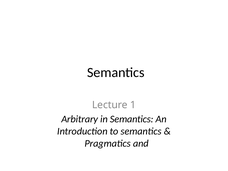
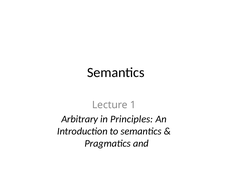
in Semantics: Semantics -> Principles (132, 119)
